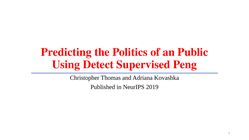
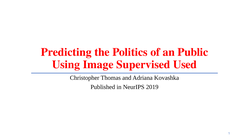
Detect: Detect -> Image (98, 65)
Peng: Peng -> Used (185, 65)
